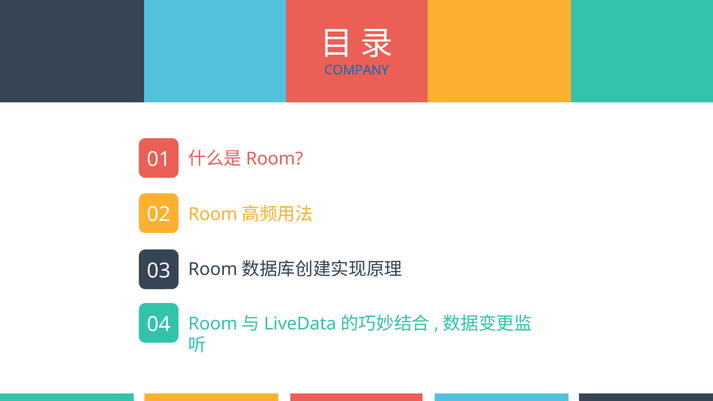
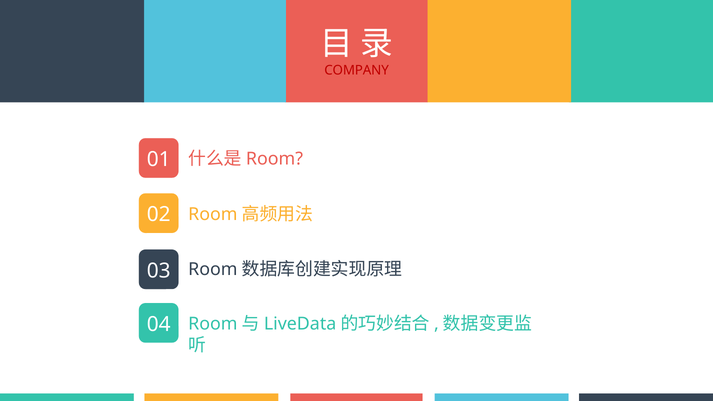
COMPANY colour: blue -> red (357, 70)
